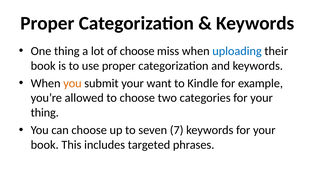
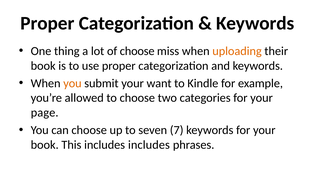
uploading colour: blue -> orange (237, 51)
thing: thing -> page (45, 113)
includes targeted: targeted -> includes (149, 145)
